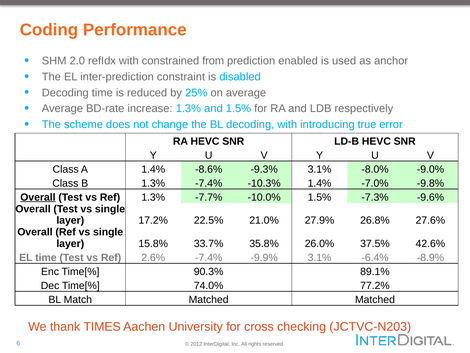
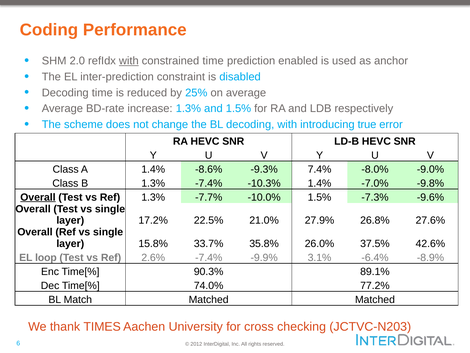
with underline: none -> present (129, 61)
constrained from: from -> time (213, 61)
-9.3% 3.1%: 3.1% -> 7.4% (320, 169)
EL time: time -> loop (46, 257)
